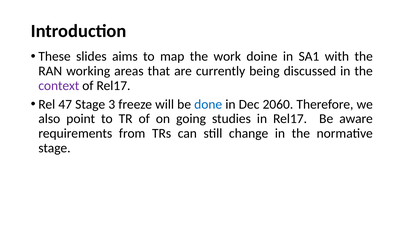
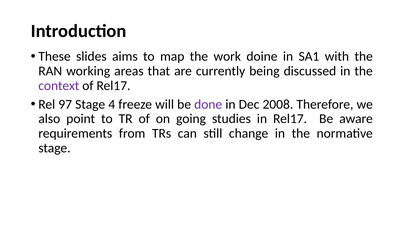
47: 47 -> 97 (65, 104)
3: 3 -> 4 (112, 104)
done colour: blue -> purple (208, 104)
2060: 2060 -> 2008 (278, 104)
